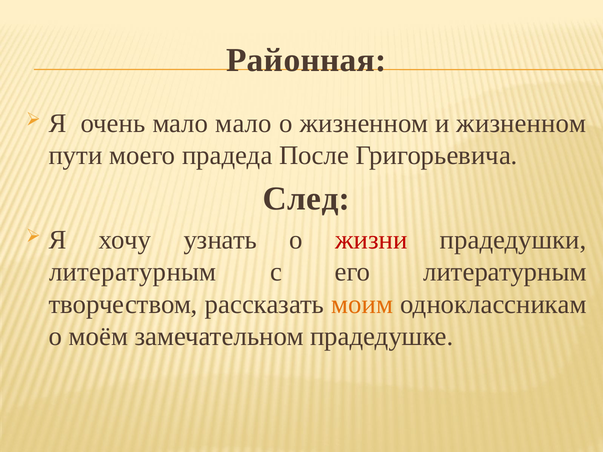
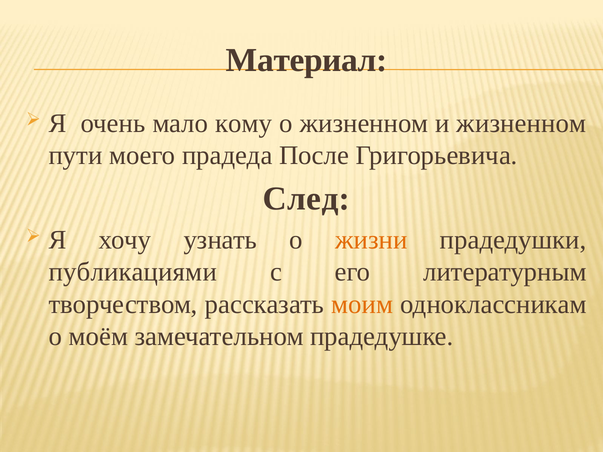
Районная: Районная -> Материал (307, 60)
мало мало: мало -> кому (244, 123)
жизни colour: red -> orange (371, 240)
литературным: литературным -> публикациями (133, 272)
